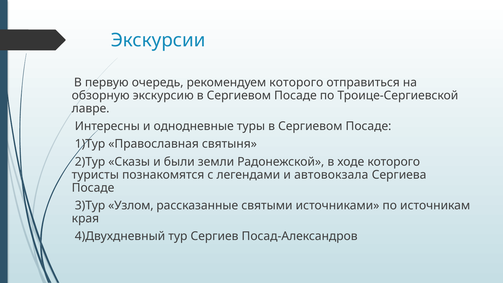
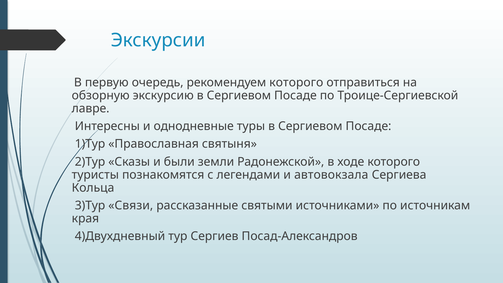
Посаде: Посаде -> Кольца (93, 188)
Узлом: Узлом -> Связи (131, 205)
